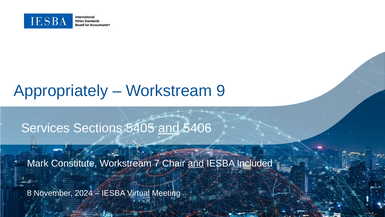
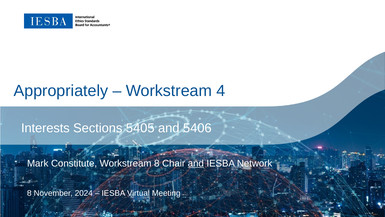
9: 9 -> 4 (221, 91)
Services: Services -> Interests (45, 128)
and underline: present -> none (169, 128)
Workstream 7: 7 -> 8 (157, 163)
Included: Included -> Network (255, 163)
